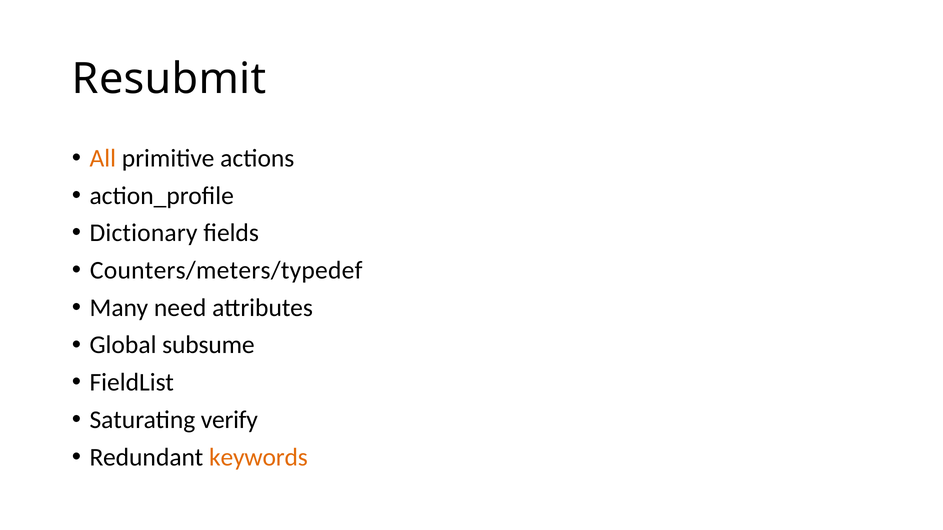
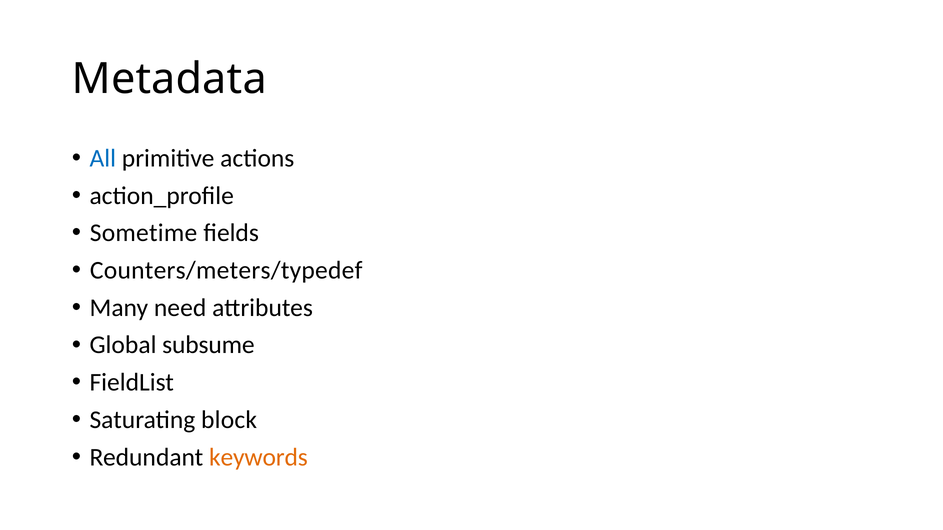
Resubmit: Resubmit -> Metadata (169, 79)
All colour: orange -> blue (103, 158)
Dictionary: Dictionary -> Sometime (144, 233)
verify: verify -> block (229, 420)
